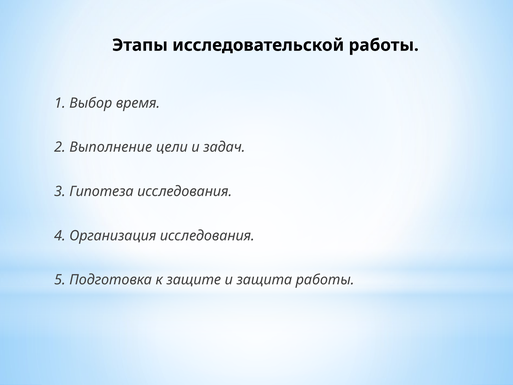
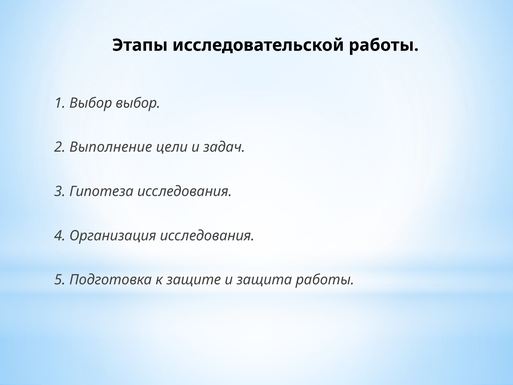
Выбор время: время -> выбор (138, 103)
